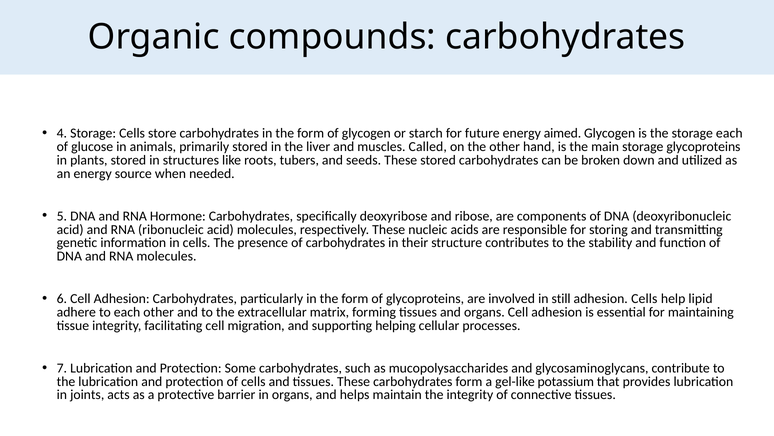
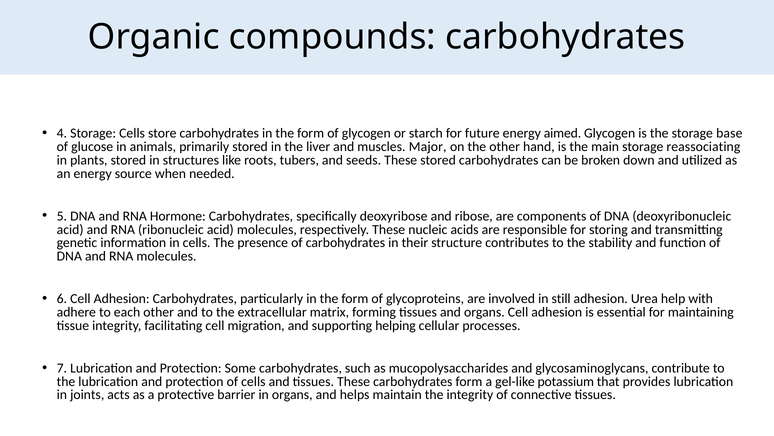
storage each: each -> base (729, 133)
Called: Called -> Major (428, 147)
storage glycoproteins: glycoproteins -> reassociating (703, 147)
adhesion Cells: Cells -> Urea (644, 298)
lipid: lipid -> with (701, 298)
